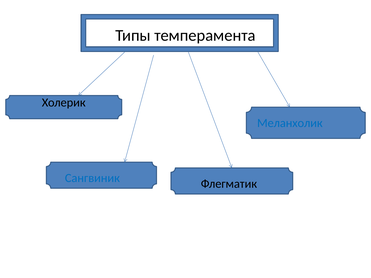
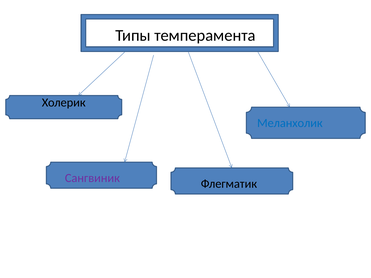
Сангвиник colour: blue -> purple (92, 178)
